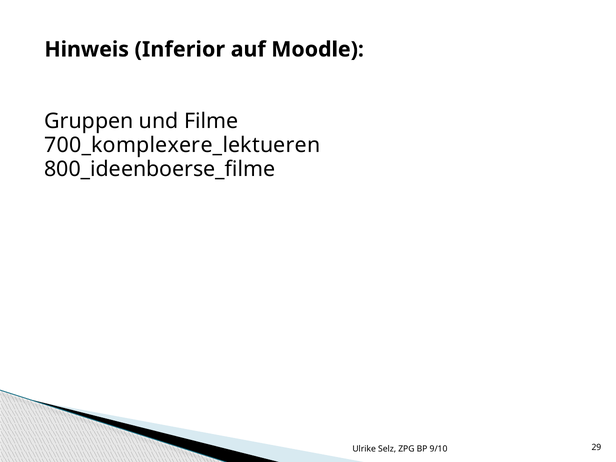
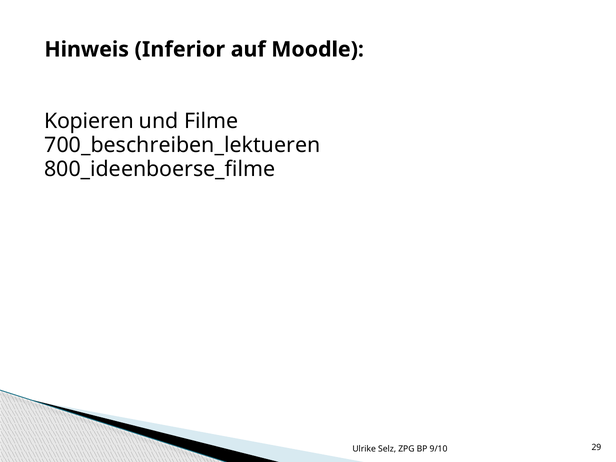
Gruppen: Gruppen -> Kopieren (89, 121)
700_komplexere_lektueren: 700_komplexere_lektueren -> 700_beschreiben_lektueren (182, 145)
